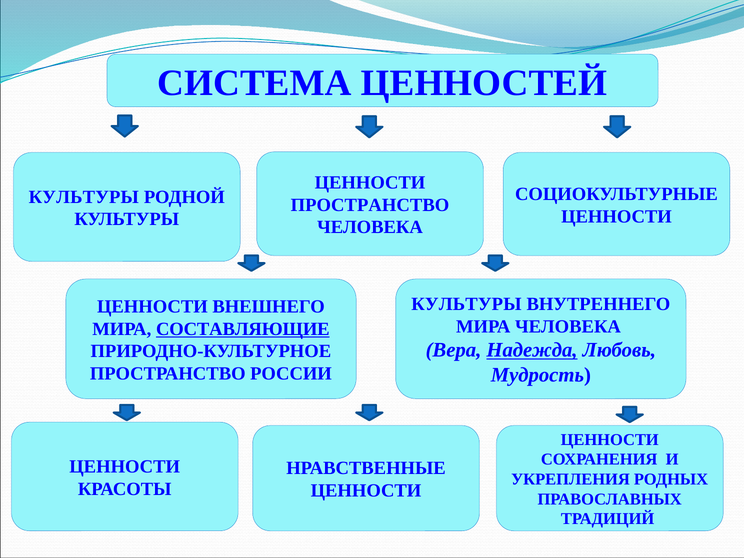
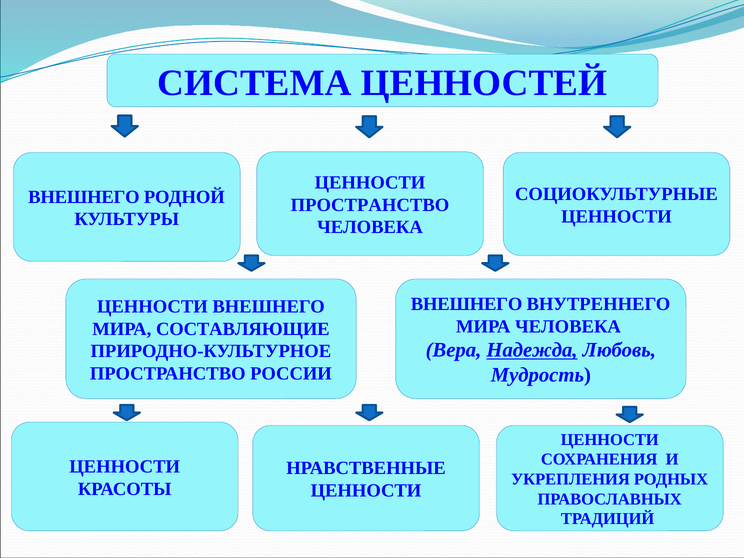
КУЛЬТУРЫ: КУЛЬТУРЫ -> ВНЕШНЕГО (84, 197)
КУЛЬТУРЫ: КУЛЬТУРЫ -> ВНЕШНЕГО (467, 304)
СОСТАВЛЯЮЩИЕ underline: present -> none (243, 329)
